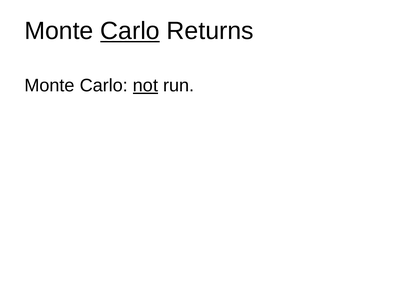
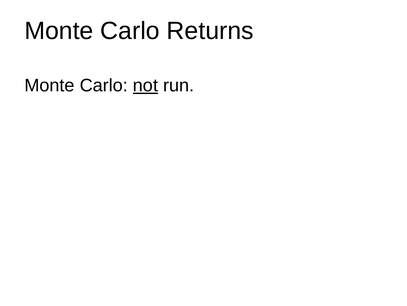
Carlo underline: present -> none (130, 31)
